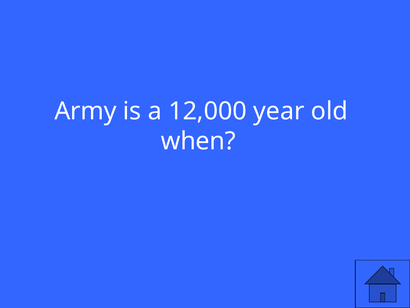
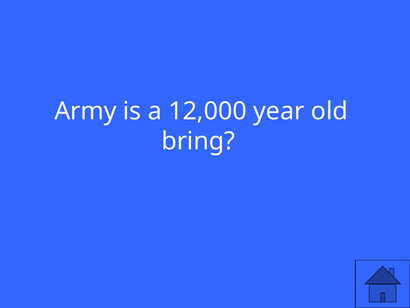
when: when -> bring (198, 141)
